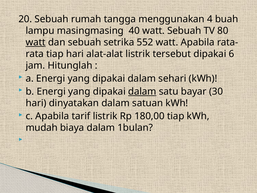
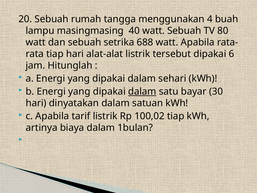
watt underline: present -> none (36, 42)
552: 552 -> 688 (145, 42)
180,00: 180,00 -> 100,02 (149, 116)
mudah: mudah -> artinya (42, 128)
